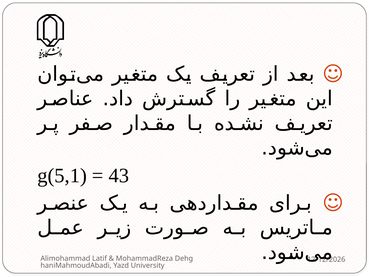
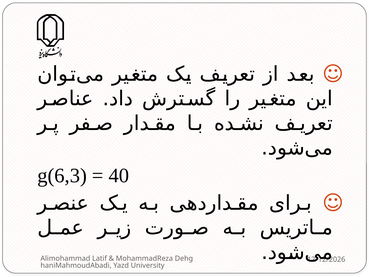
g(5,1: g(5,1 -> g(6,3 (62, 175)
43: 43 -> 40 (119, 175)
